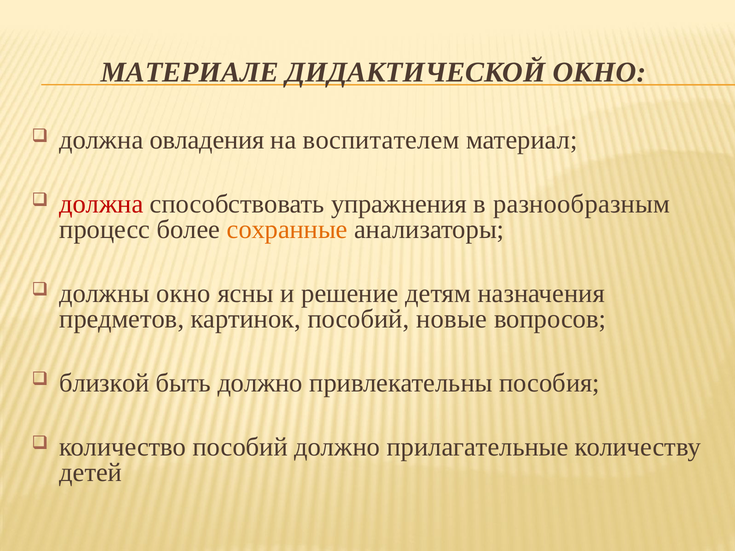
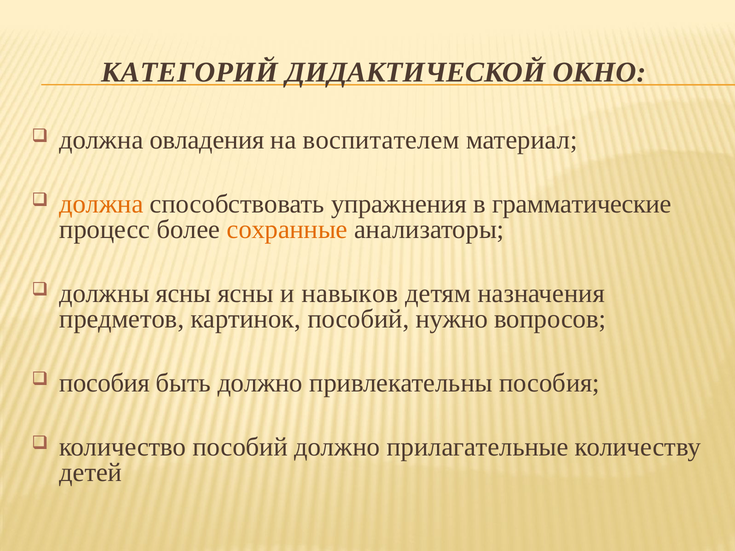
МАТЕРИАЛЕ: МАТЕРИАЛЕ -> КАТЕГОРИЙ (190, 72)
должна colour: red -> orange (101, 204)
разнообразным: разнообразным -> грамматические (582, 204)
должны окно: окно -> ясны (184, 294)
решение: решение -> навыков (350, 294)
новые: новые -> нужно (452, 319)
близкой: близкой -> пособия (104, 383)
